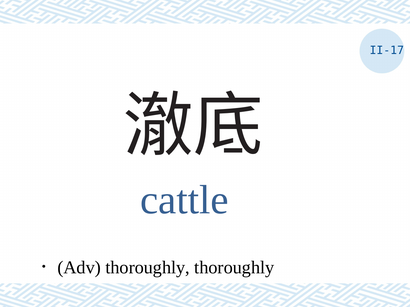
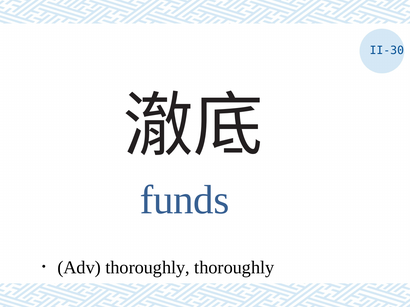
II-17: II-17 -> II-30 (387, 51)
cattle: cattle -> funds (185, 200)
